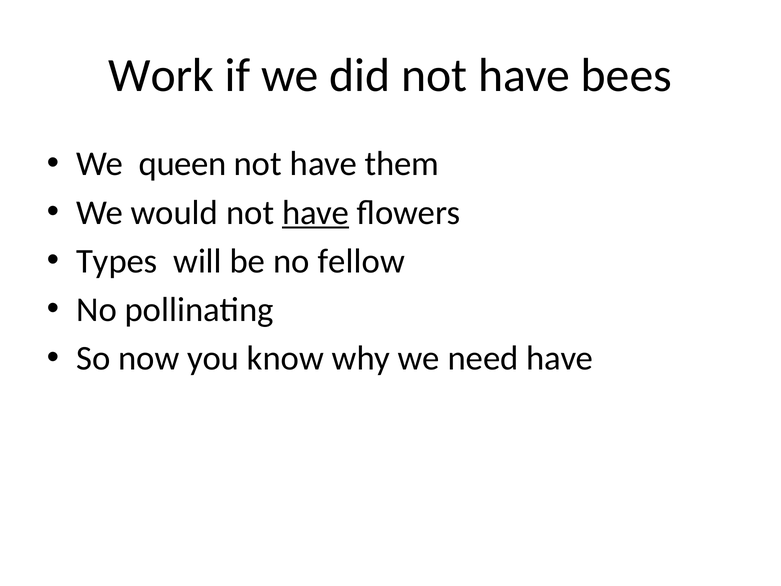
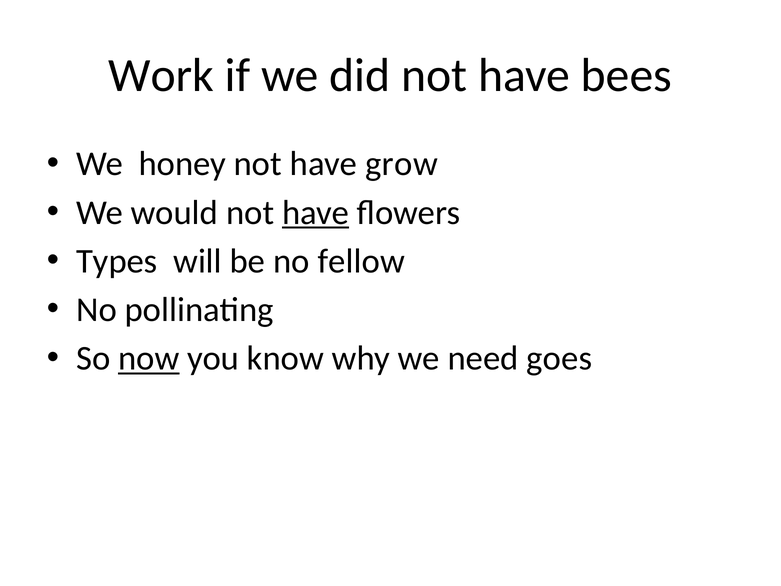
queen: queen -> honey (182, 164)
them: them -> grow (402, 164)
now underline: none -> present (149, 358)
need have: have -> goes (559, 358)
